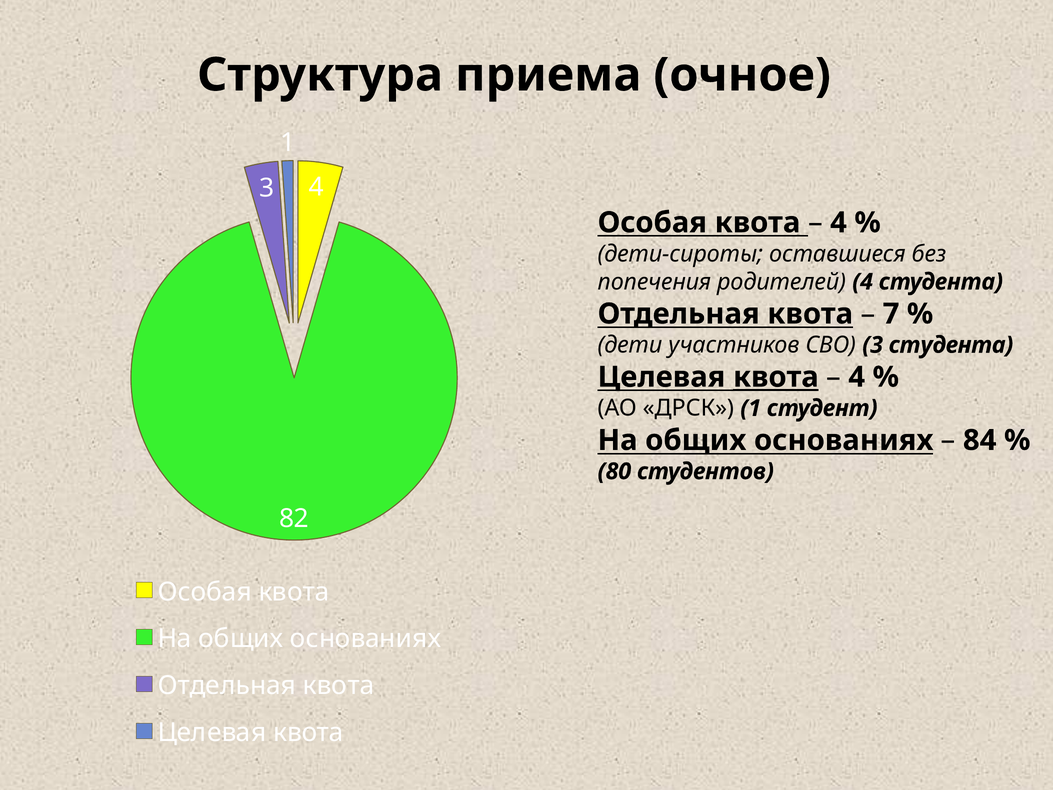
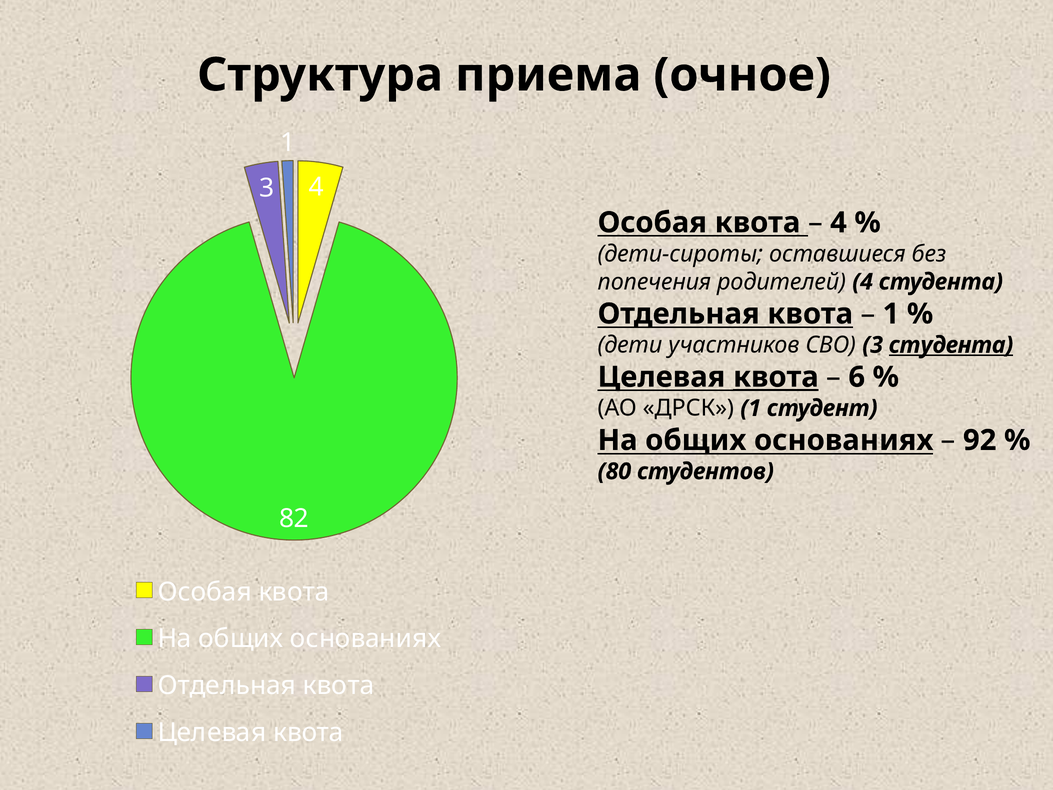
7: 7 -> 1 (891, 314)
студента underline: none -> present (951, 345)
4: 4 -> 6 (857, 377)
84: 84 -> 92 (980, 440)
